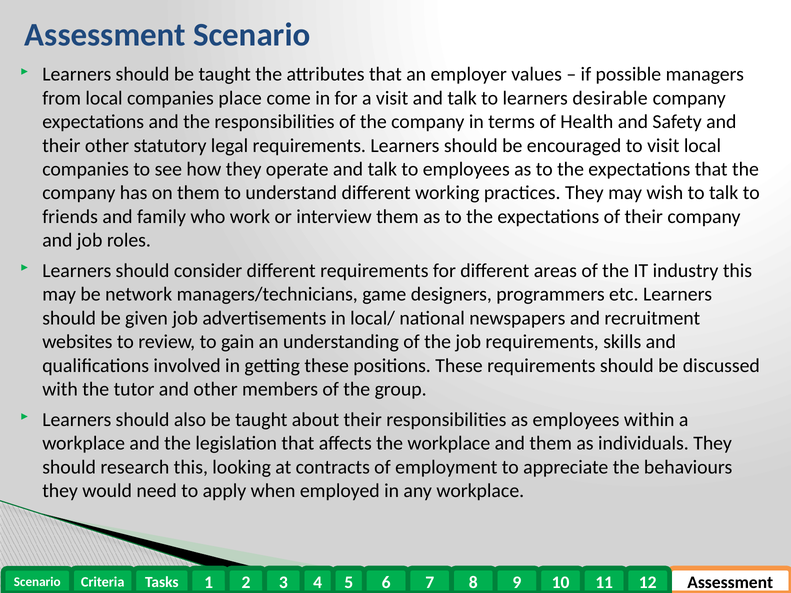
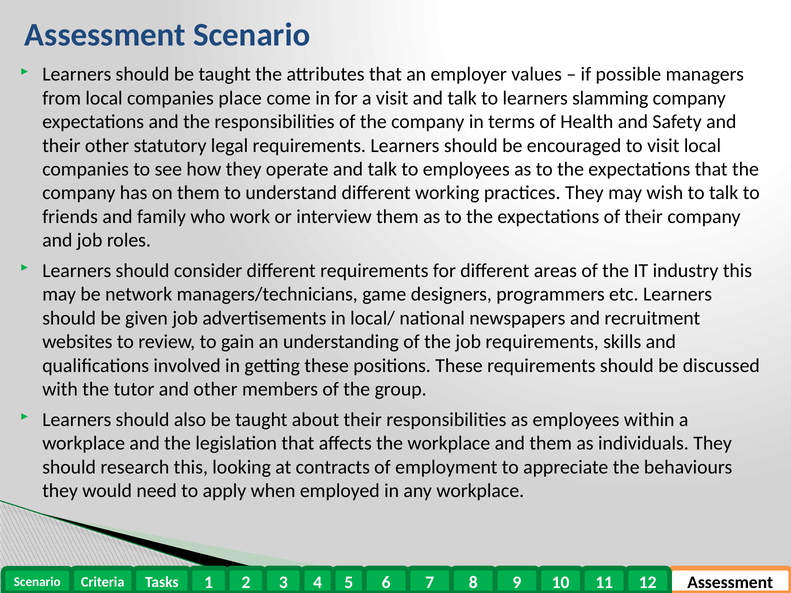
desirable: desirable -> slamming (610, 98)
